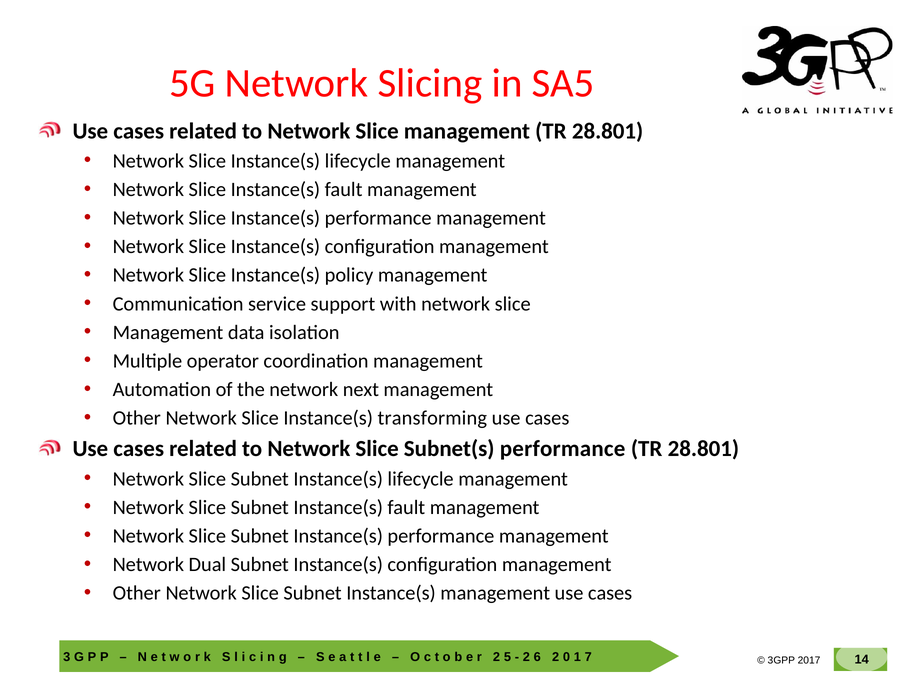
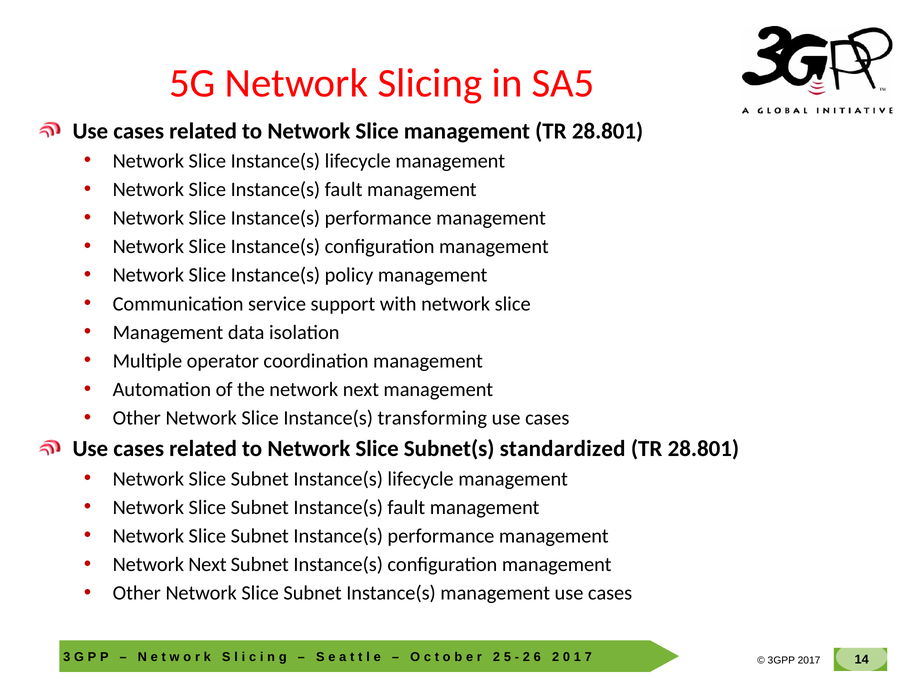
Subnet(s performance: performance -> standardized (563, 449)
Dual: Dual -> Next (207, 565)
